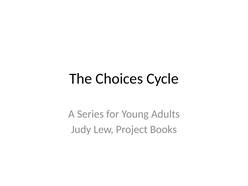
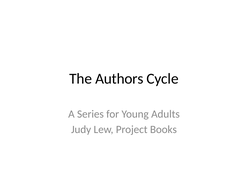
Choices: Choices -> Authors (119, 79)
